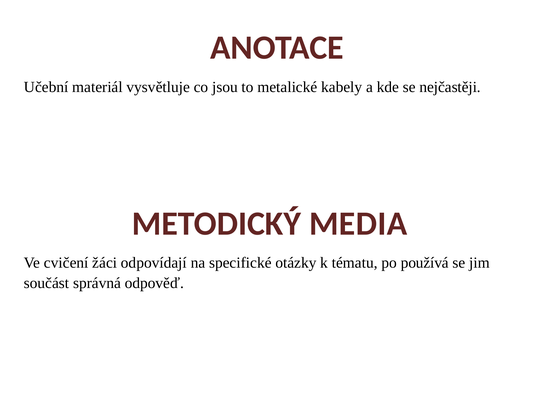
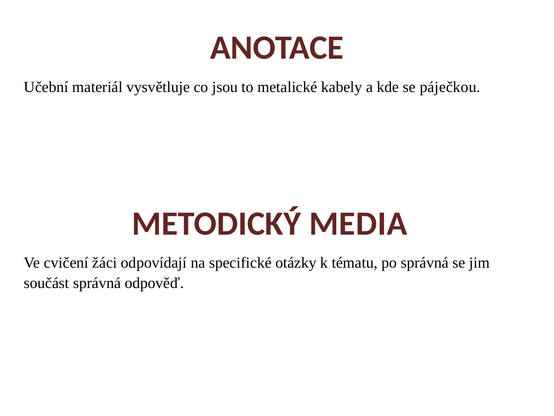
nejčastěji: nejčastěji -> páječkou (450, 87)
po používá: používá -> správná (425, 263)
